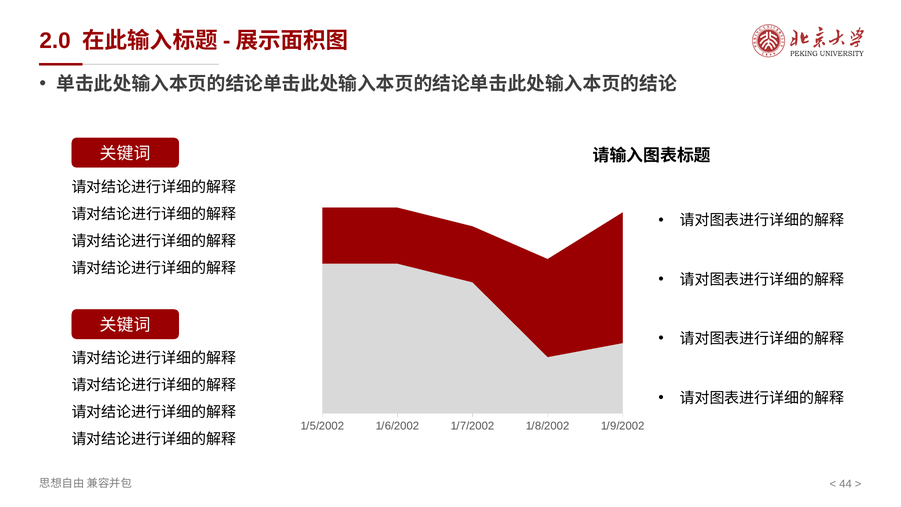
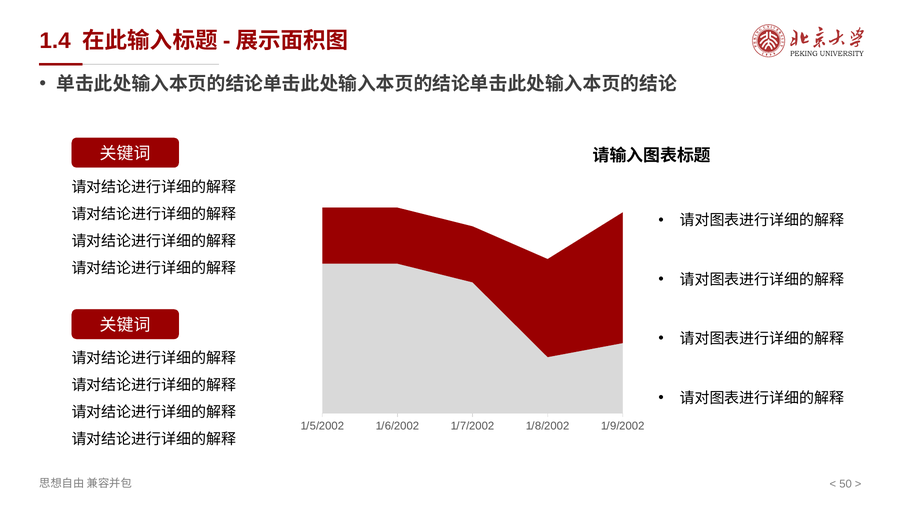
2.0: 2.0 -> 1.4 (55, 41)
44: 44 -> 50 (846, 484)
